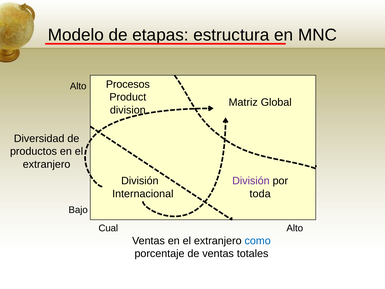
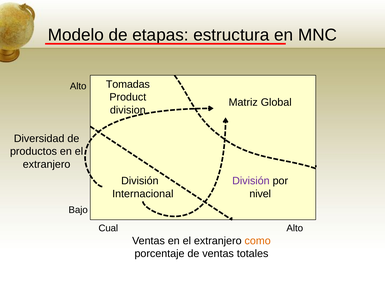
Procesos: Procesos -> Tomadas (128, 84)
toda: toda -> nivel (260, 194)
como colour: blue -> orange (258, 241)
